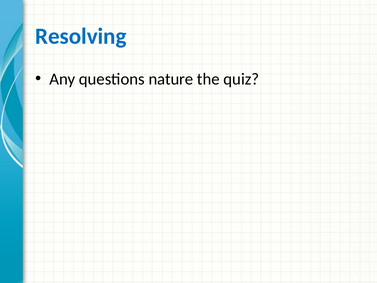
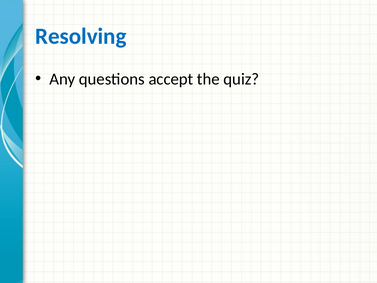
nature: nature -> accept (171, 79)
